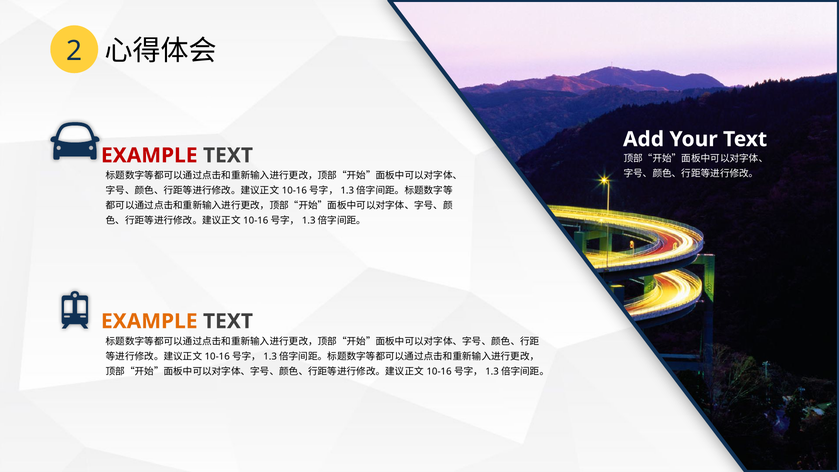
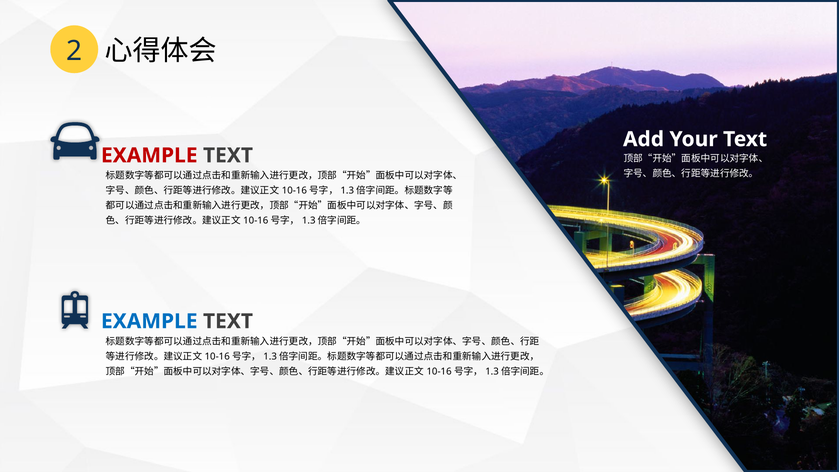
EXAMPLE colour: orange -> blue (149, 321)
